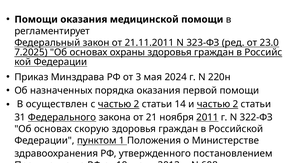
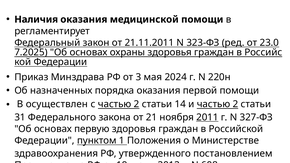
Помощи: Помощи -> Наличия (36, 19)
Федерального underline: present -> none (62, 117)
322-ФЗ: 322-ФЗ -> 327-ФЗ (256, 117)
скорую: скорую -> первую (92, 129)
